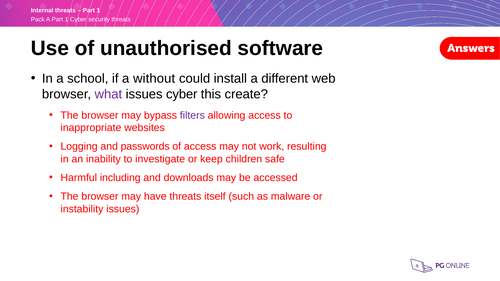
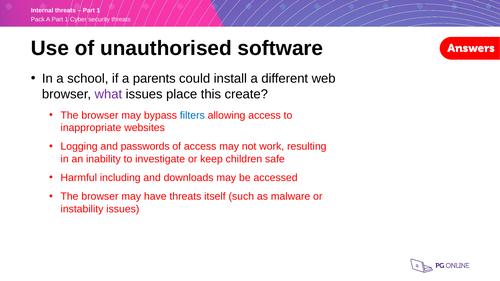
without: without -> parents (154, 79)
issues cyber: cyber -> place (182, 94)
filters colour: purple -> blue (192, 115)
